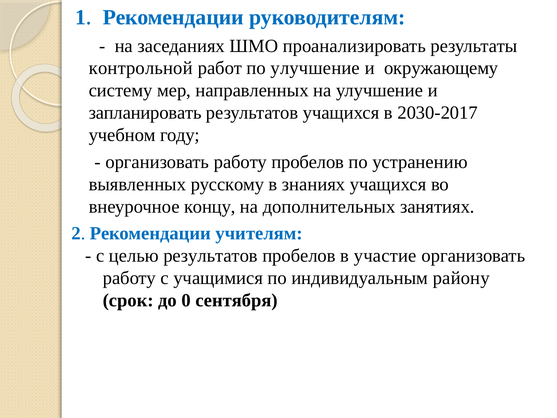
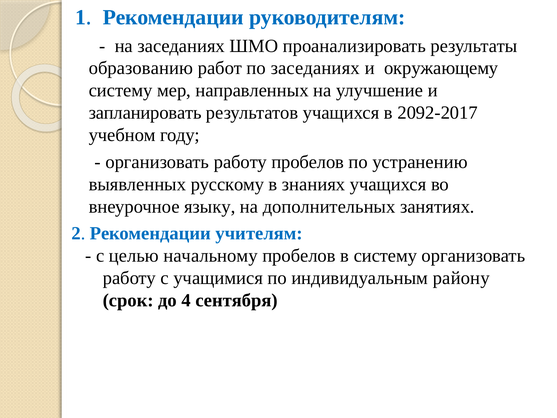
контрольной: контрольной -> образованию (141, 68)
по улучшение: улучшение -> заседаниях (315, 68)
2030-2017: 2030-2017 -> 2092-2017 (438, 113)
концу: концу -> языку (210, 206)
целью результатов: результатов -> начальному (211, 256)
в участие: участие -> систему (385, 256)
0: 0 -> 4 (186, 300)
